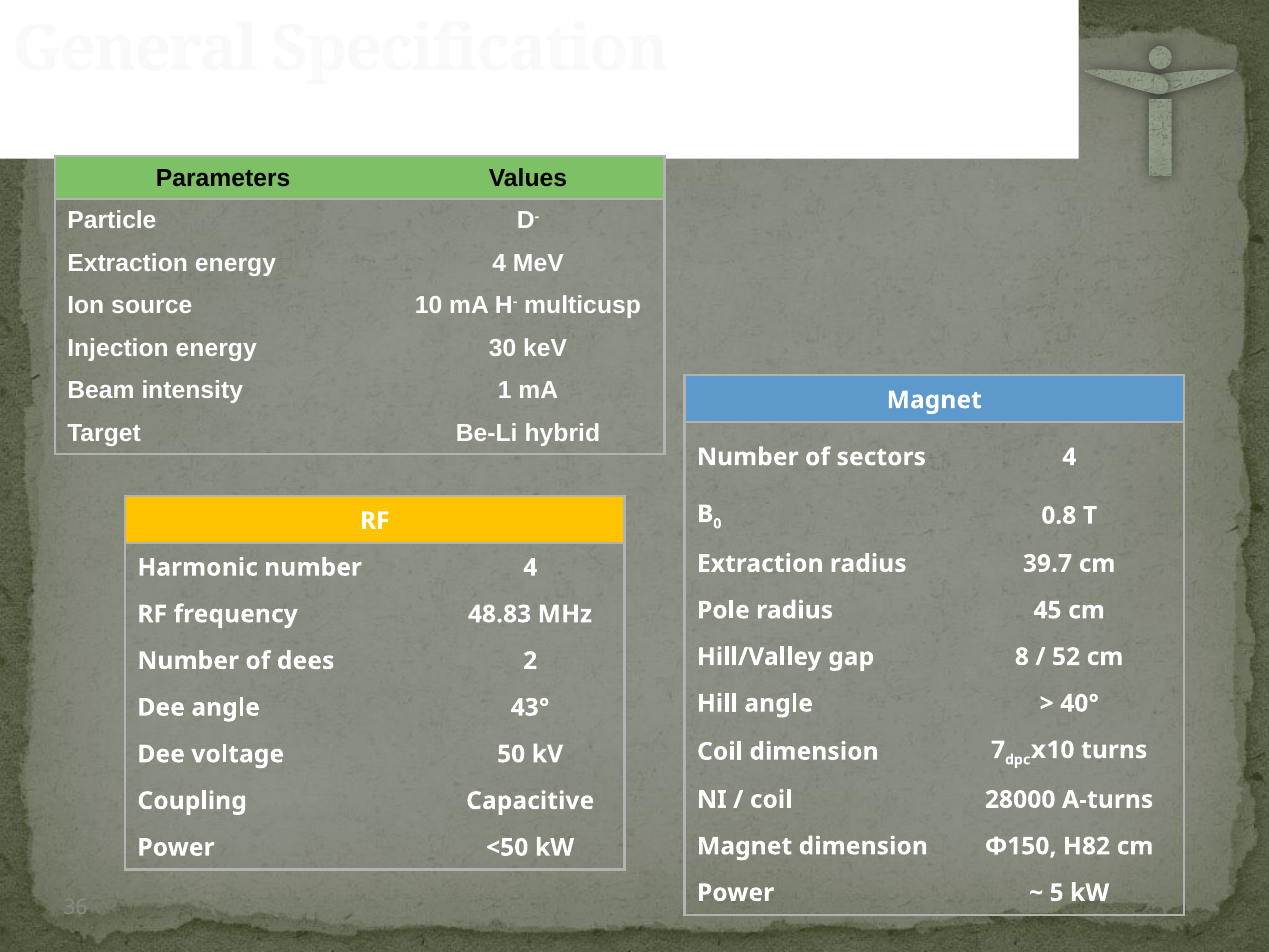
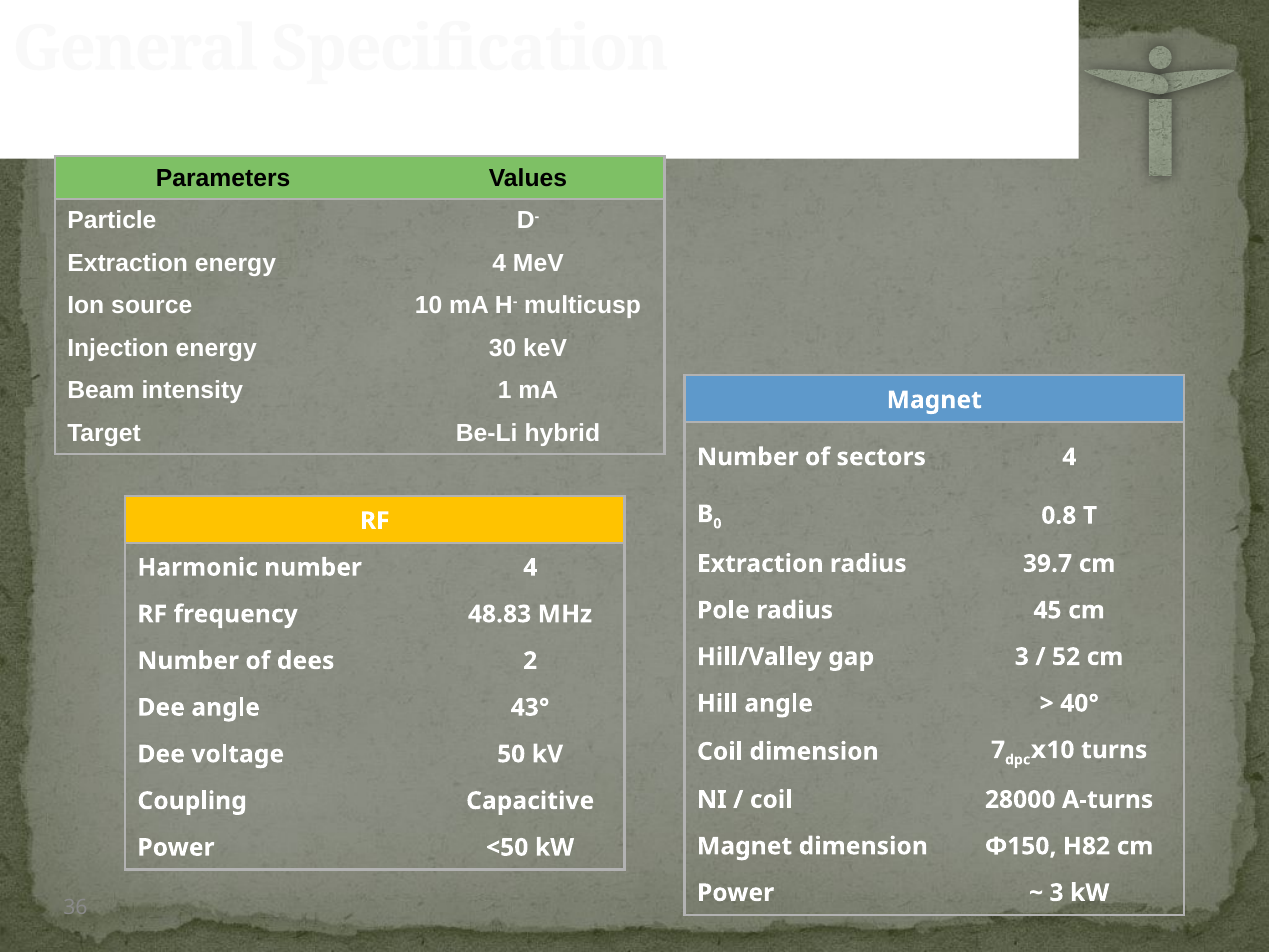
gap 8: 8 -> 3 (1022, 657)
5: 5 -> 3 (1057, 893)
